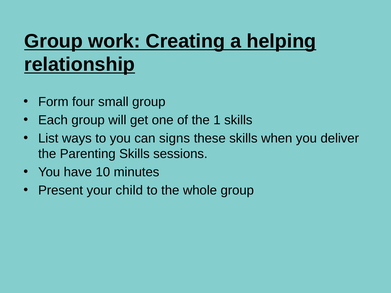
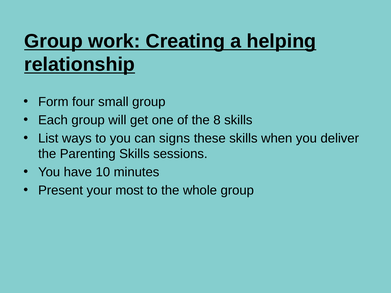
1: 1 -> 8 (217, 120)
child: child -> most (129, 191)
